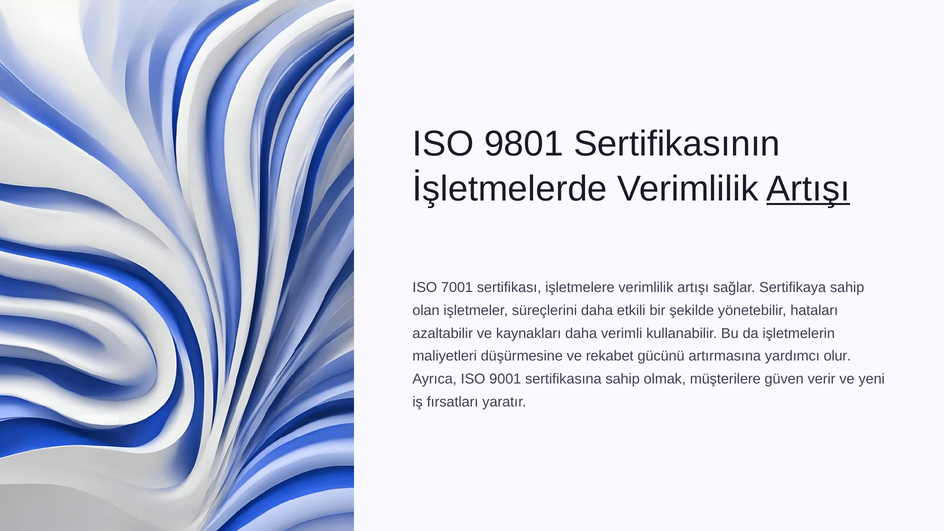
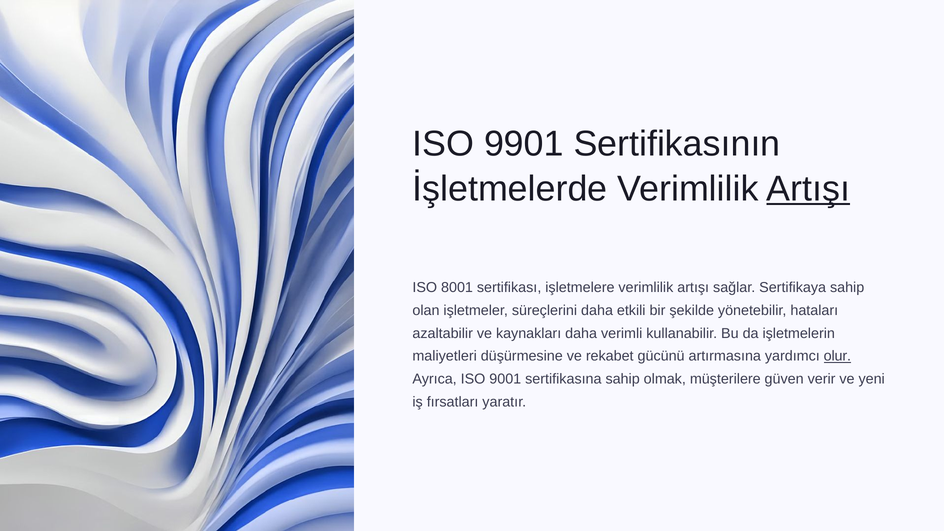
9801: 9801 -> 9901 (524, 144)
7001: 7001 -> 8001 (457, 287)
olur underline: none -> present (837, 356)
